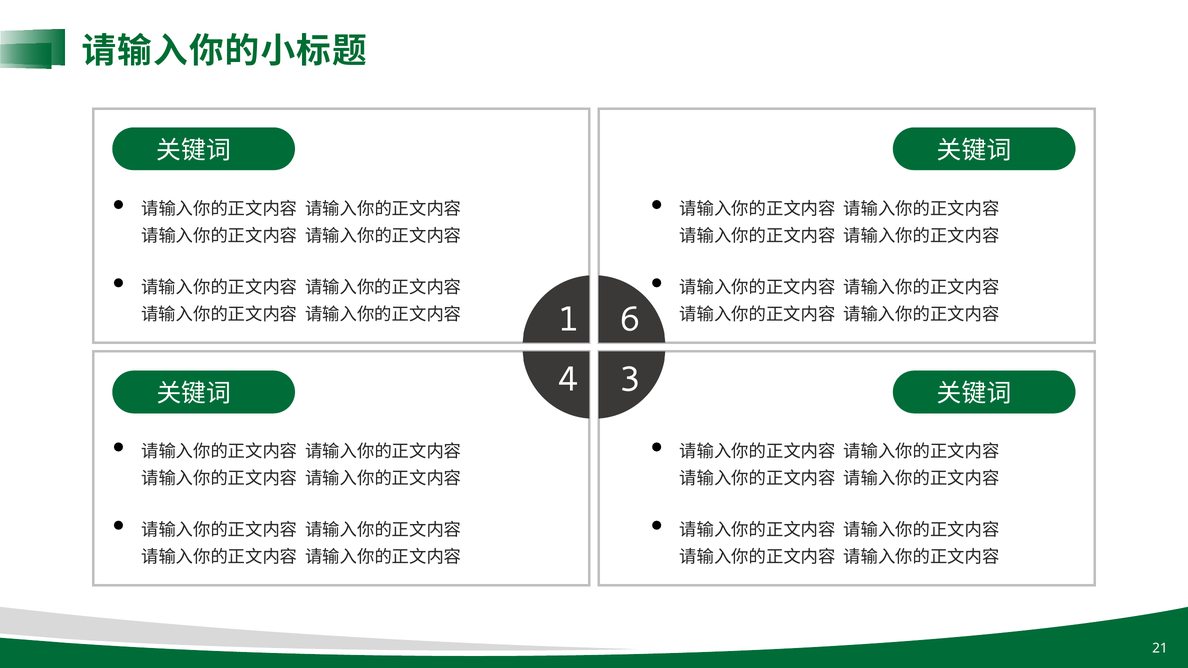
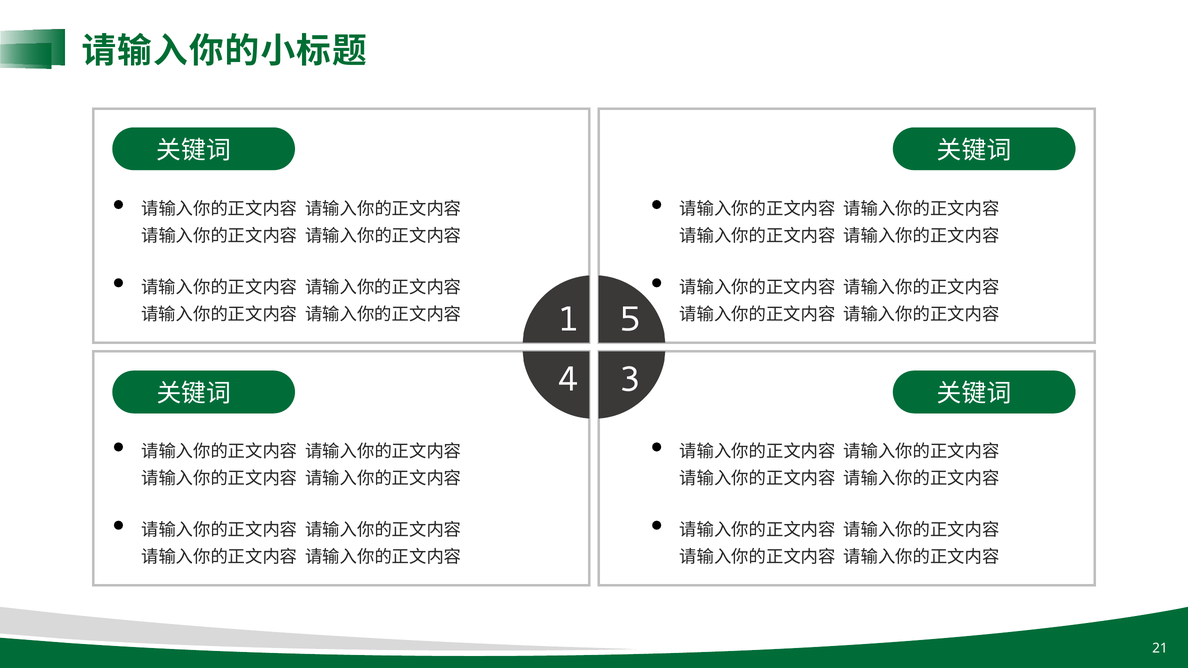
6: 6 -> 5 (630, 319)
